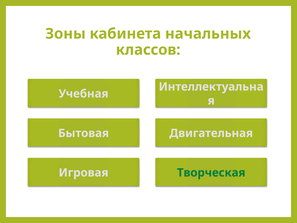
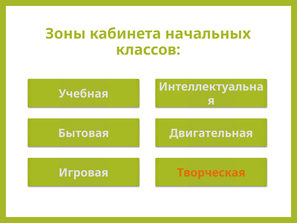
Творческая colour: green -> orange (211, 173)
